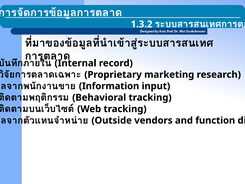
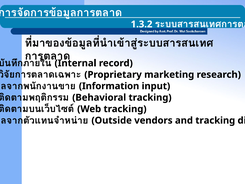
and function: function -> tracking (215, 120)
